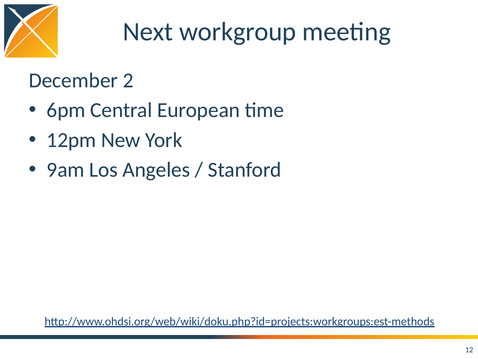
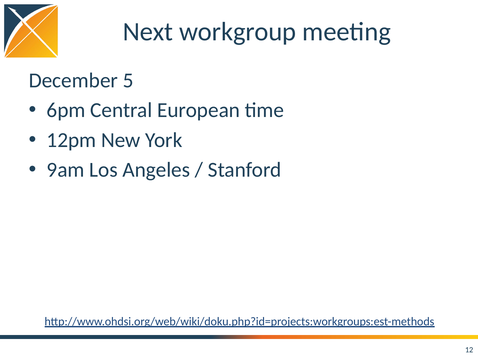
2: 2 -> 5 (128, 80)
